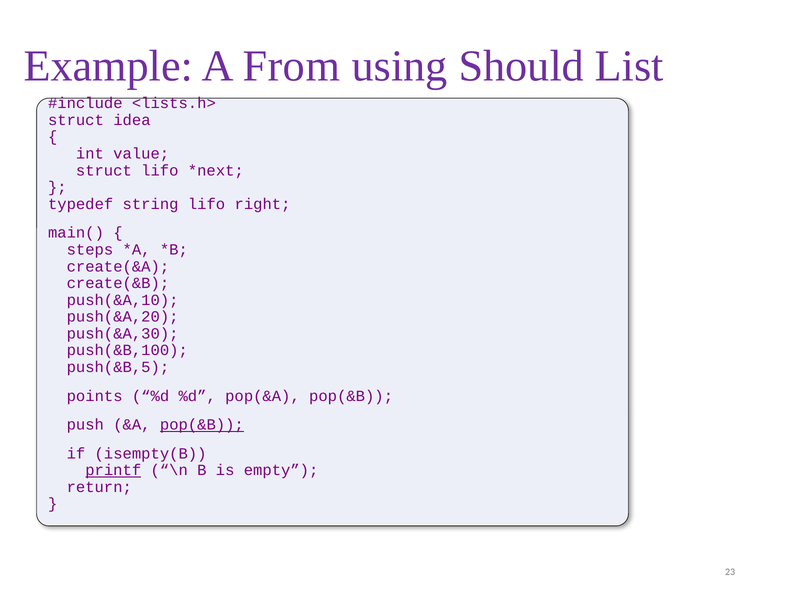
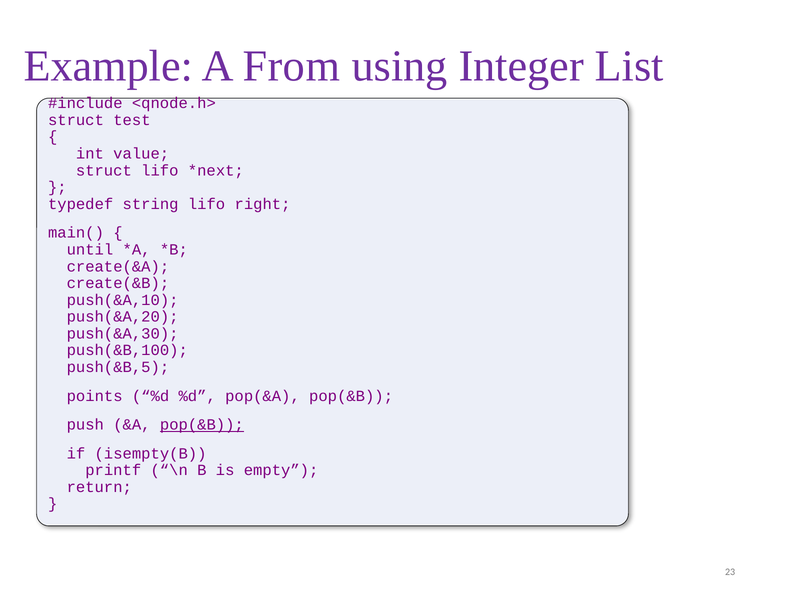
Should: Should -> Integer (521, 66)
<lists.h>: <lists.h> -> <qnode.h> (174, 103)
idea: idea -> test (132, 120)
steps: steps -> until (90, 249)
printf underline: present -> none (113, 470)
